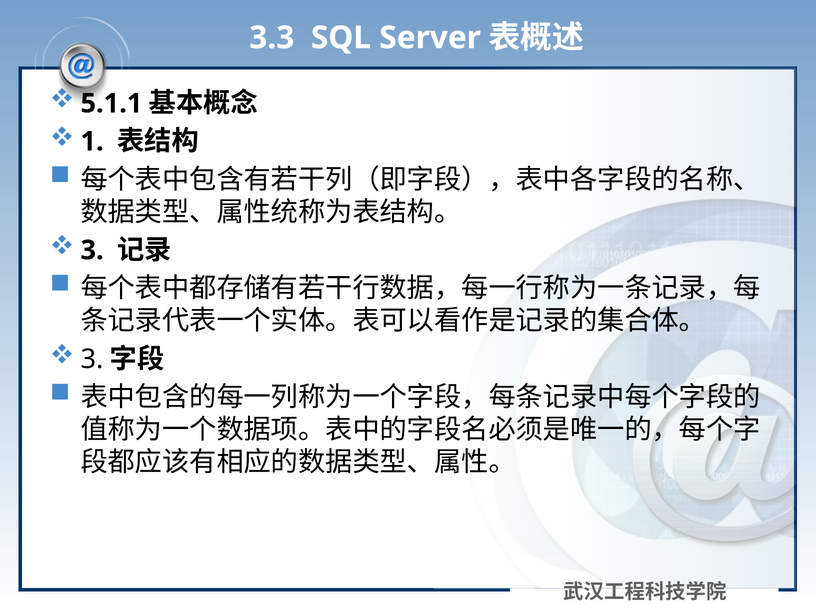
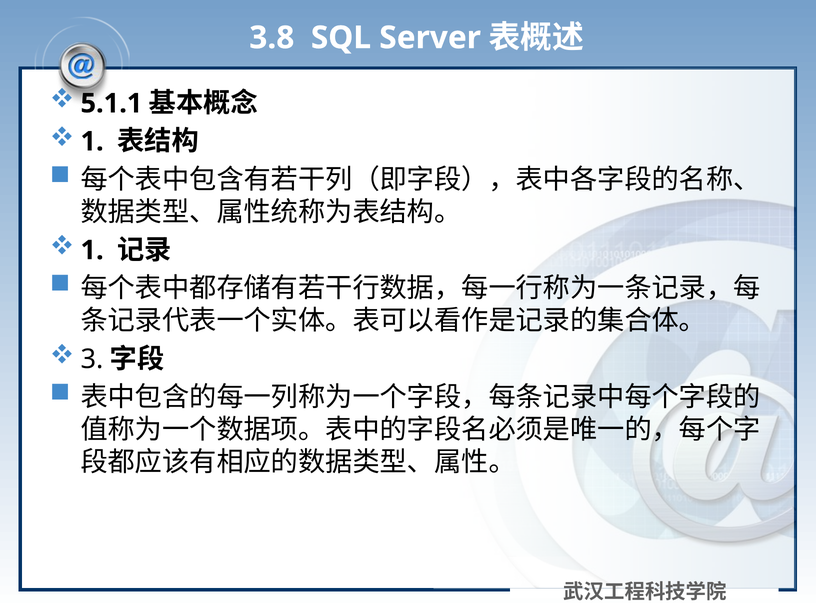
3.3: 3.3 -> 3.8 (272, 38)
3: 3 -> 1 (92, 250)
